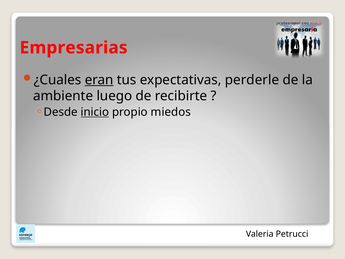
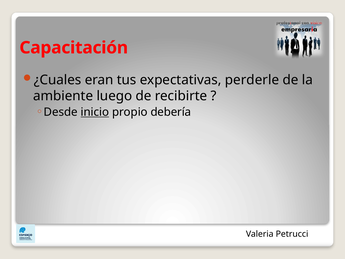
Empresarias: Empresarias -> Capacitación (74, 48)
eran underline: present -> none (99, 80)
miedos: miedos -> debería (171, 112)
